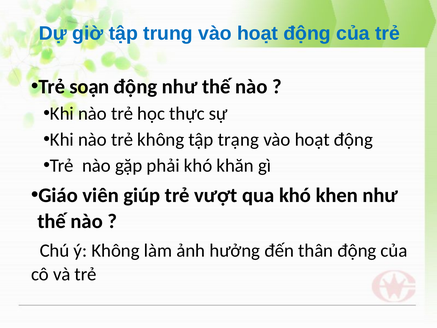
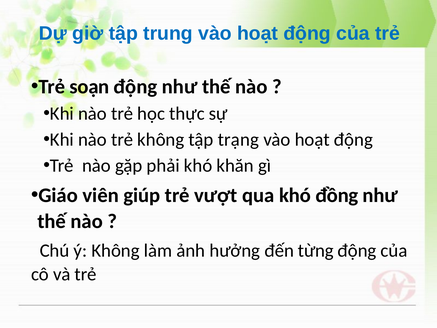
khen: khen -> đồng (337, 195)
thân: thân -> từng (316, 250)
